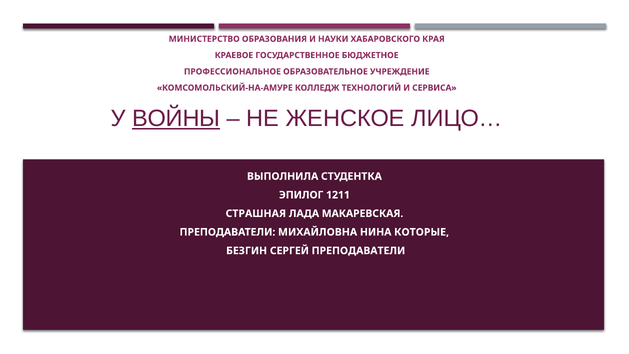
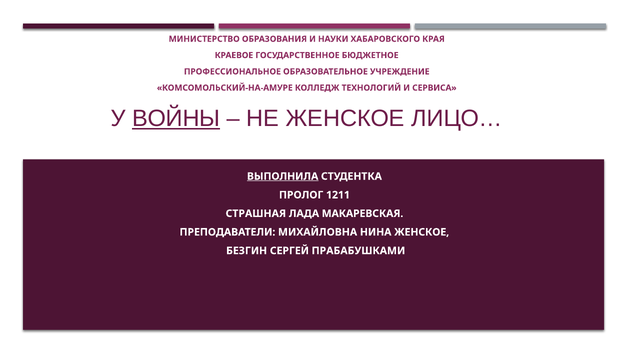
ВЫПОЛНИЛА underline: none -> present (283, 176)
ЭПИЛОГ: ЭПИЛОГ -> ПРОЛОГ (301, 195)
НИНА КОТОРЫЕ: КОТОРЫЕ -> ЖЕНСКОЕ (422, 232)
СЕРГЕЙ ПРЕПОДАВАТЕЛИ: ПРЕПОДАВАТЕЛИ -> ПРАБАБУШКАМИ (358, 251)
